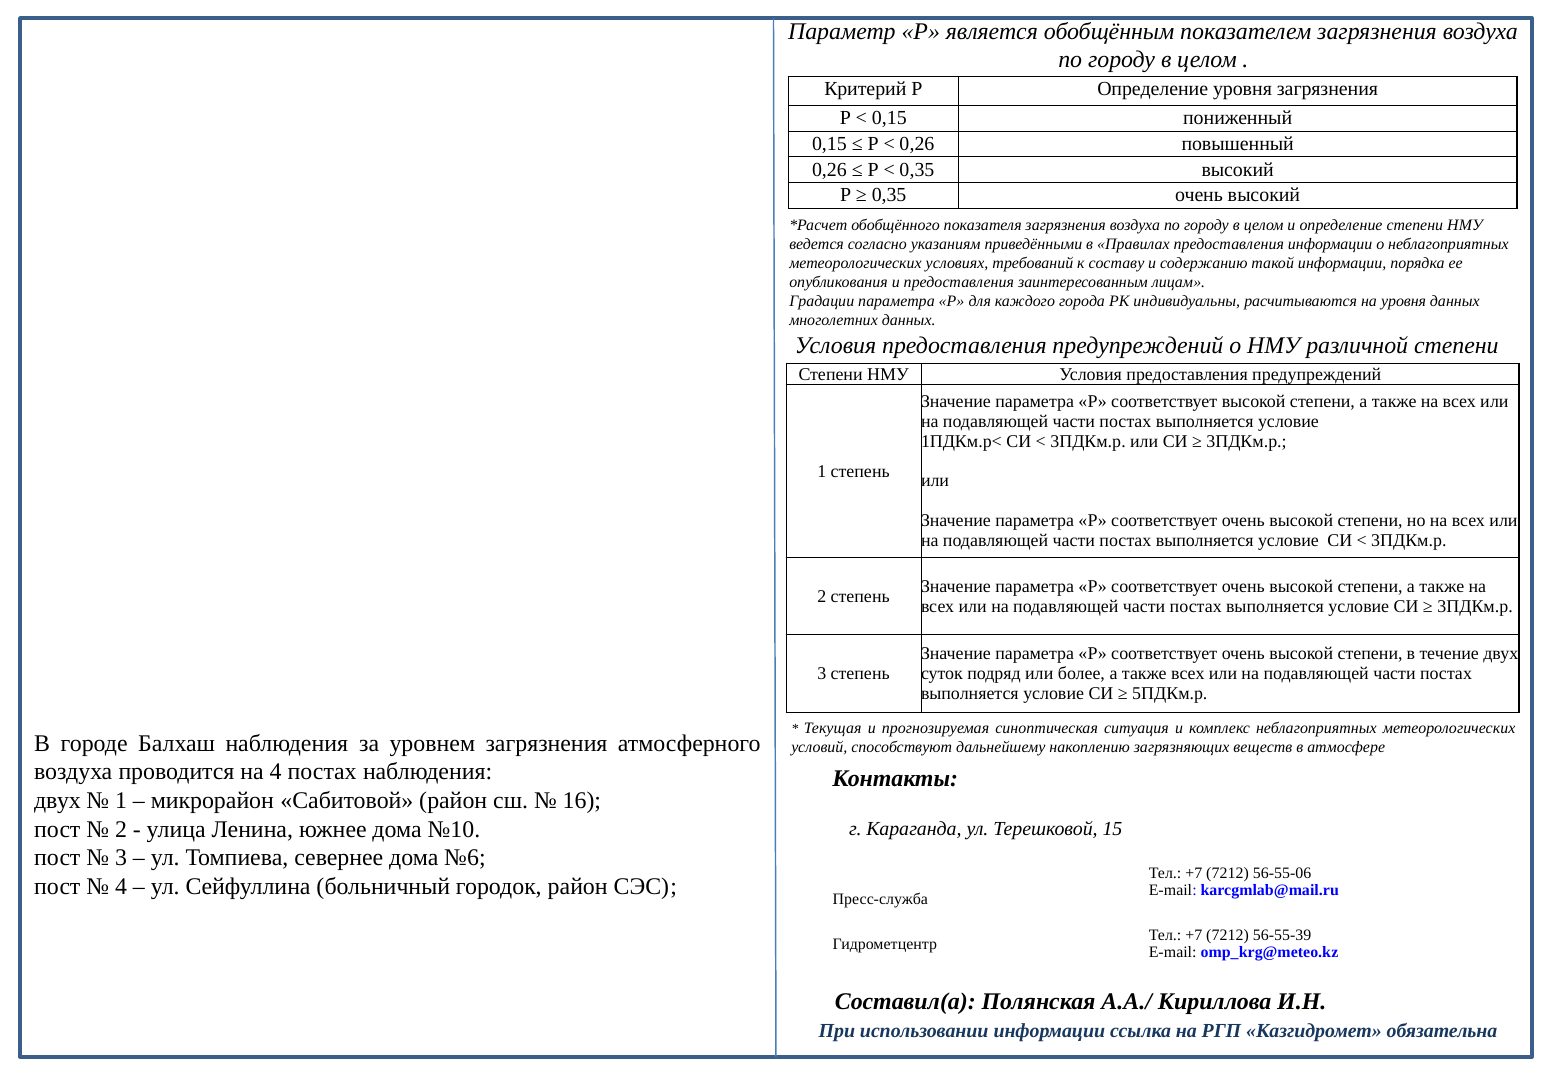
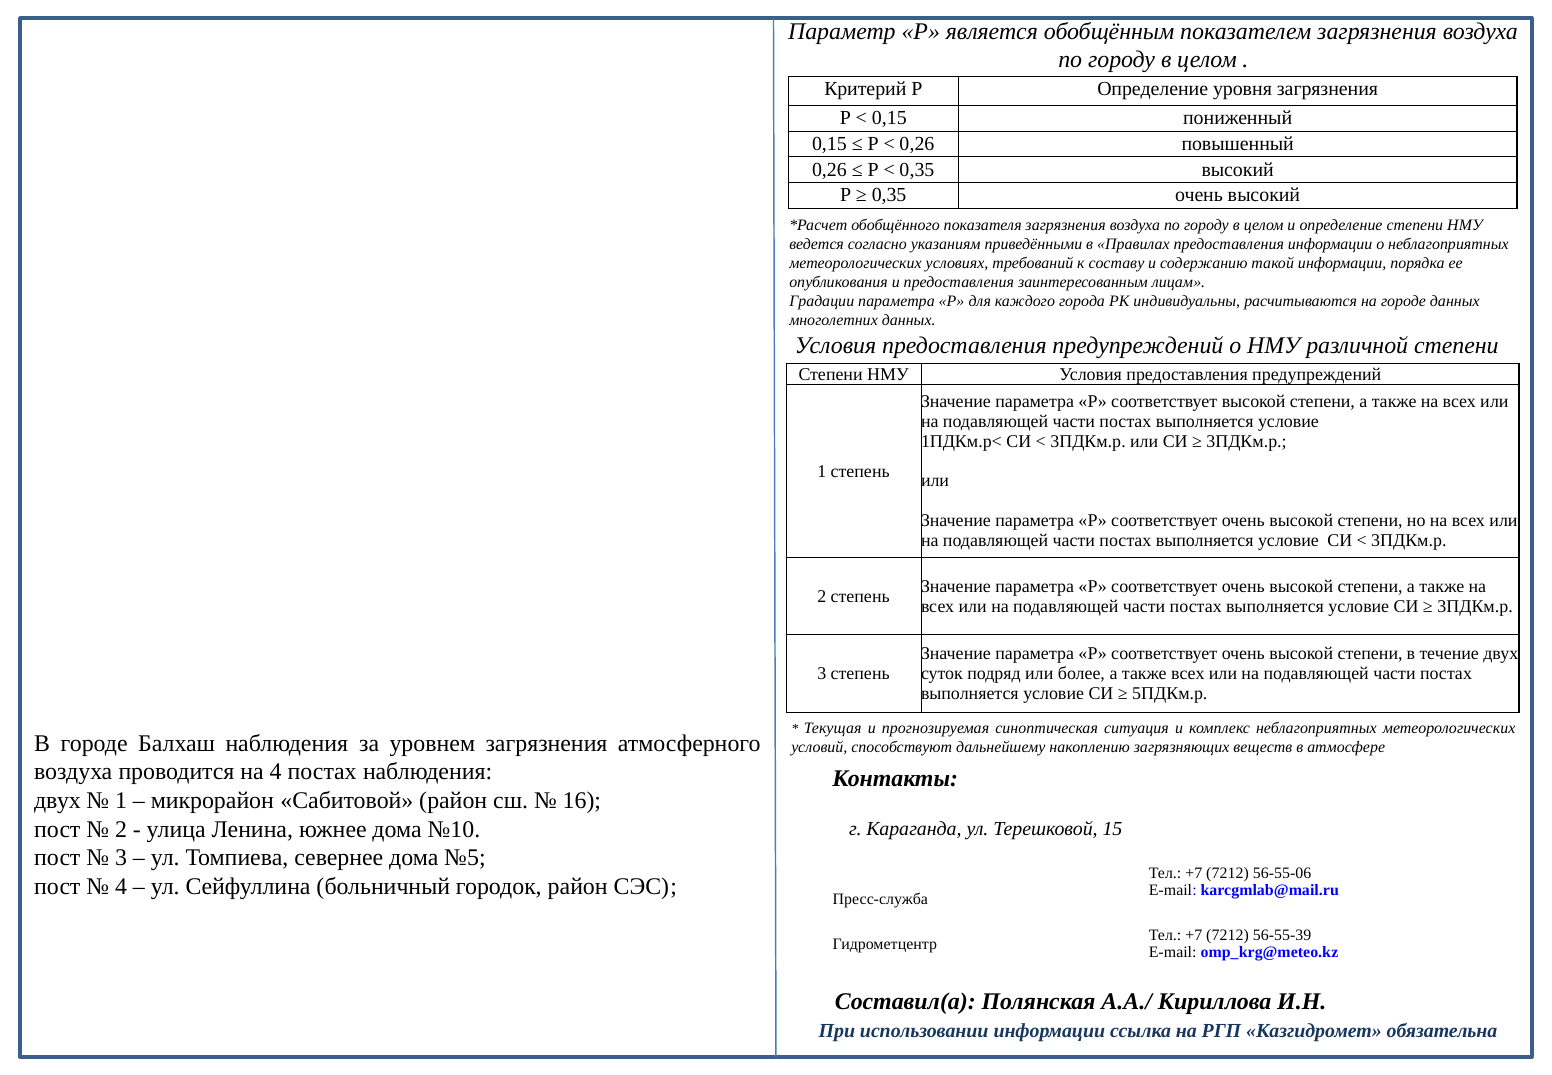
на уровня: уровня -> городе (1404, 301)
№6: №6 -> №5 (465, 858)
